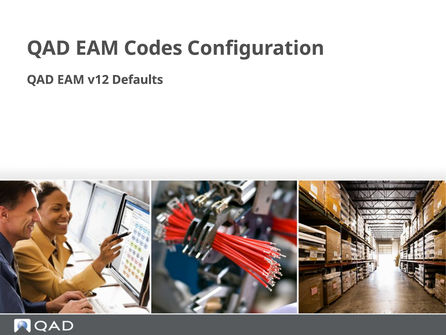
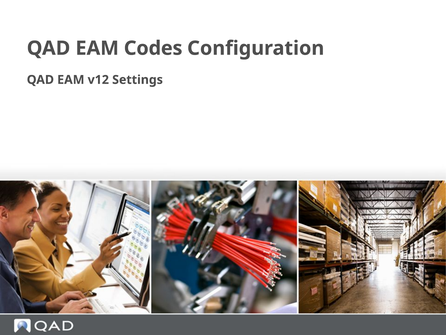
Defaults: Defaults -> Settings (138, 80)
